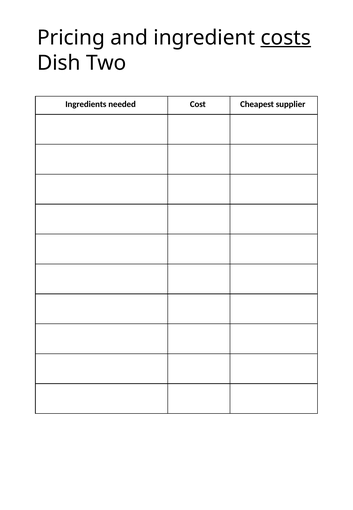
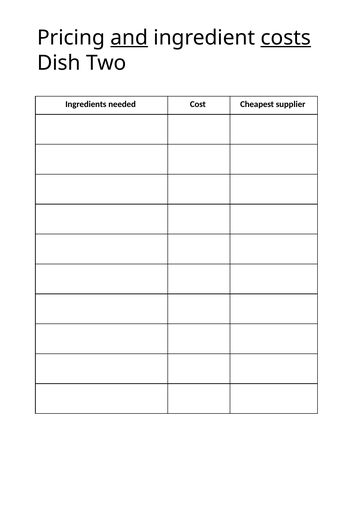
and underline: none -> present (129, 38)
